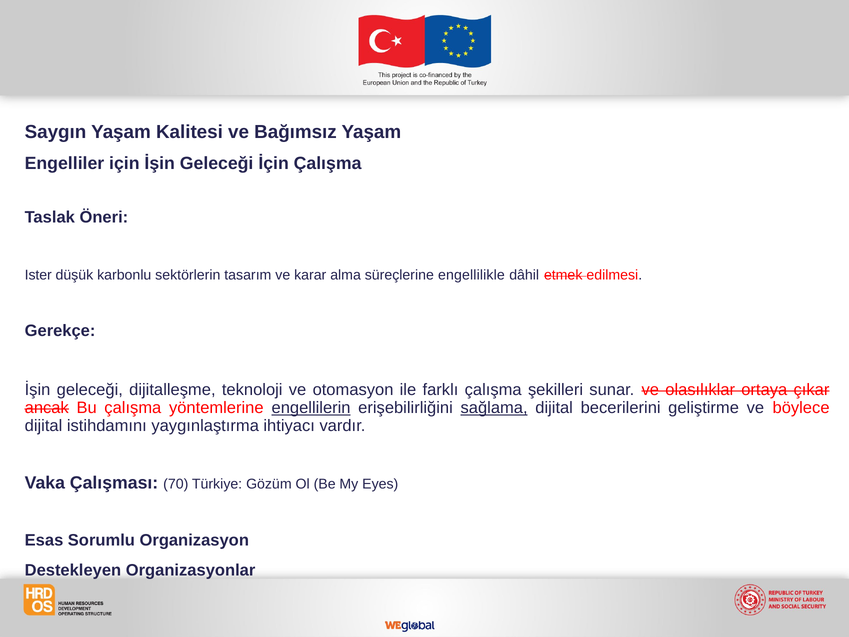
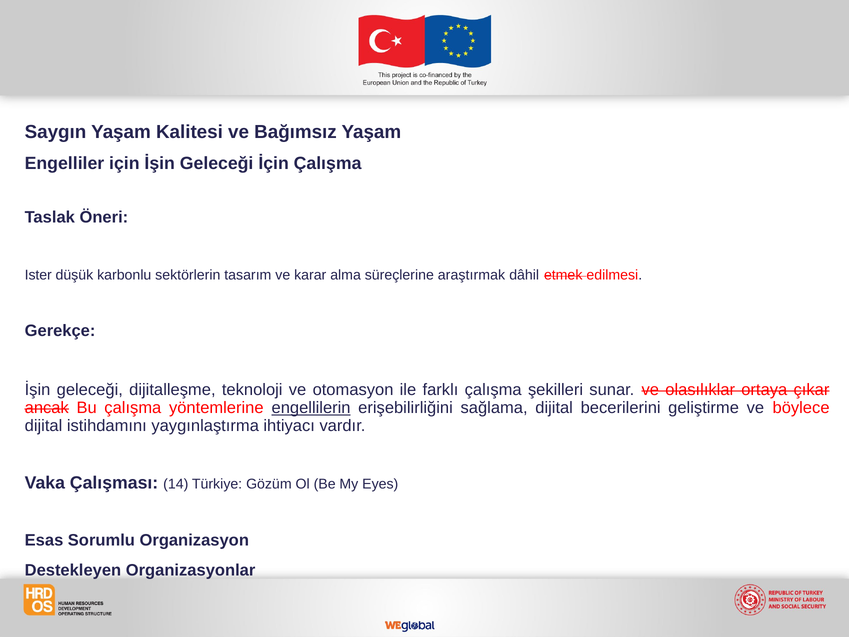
engellilikle: engellilikle -> araştırmak (471, 275)
sağlama underline: present -> none (494, 408)
70: 70 -> 14 (176, 484)
